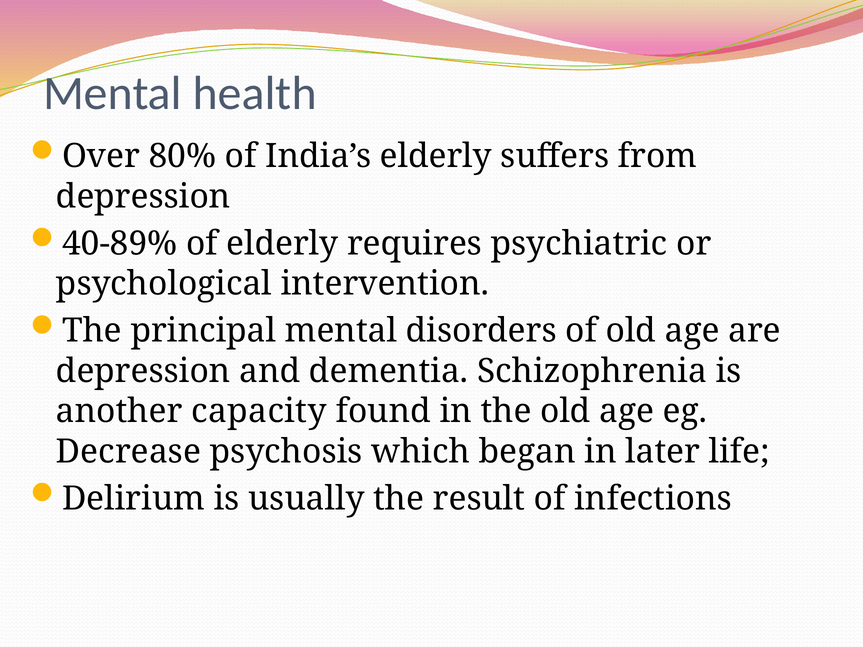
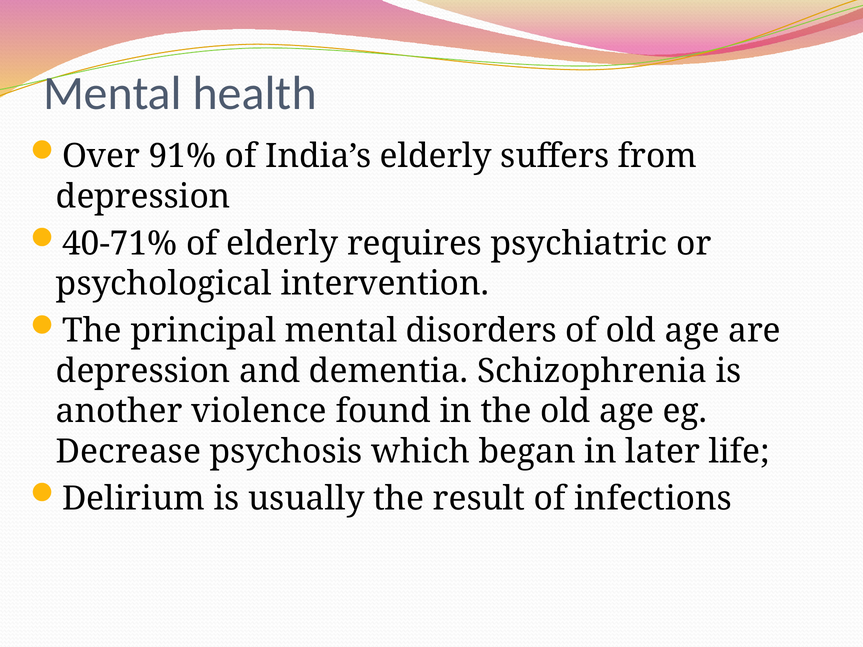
80%: 80% -> 91% (182, 156)
40-89%: 40-89% -> 40-71% (120, 244)
capacity: capacity -> violence (259, 411)
